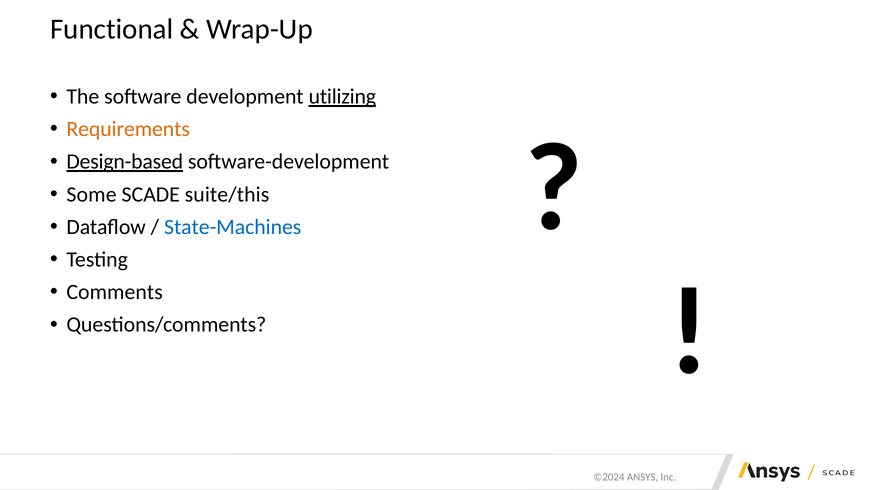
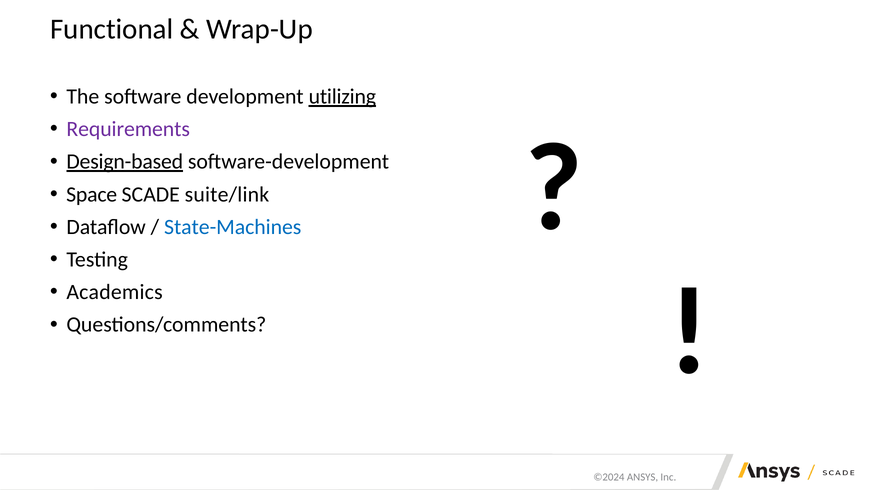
Requirements colour: orange -> purple (128, 129)
Some: Some -> Space (92, 194)
suite/this: suite/this -> suite/link (227, 194)
Comments: Comments -> Academics (115, 292)
